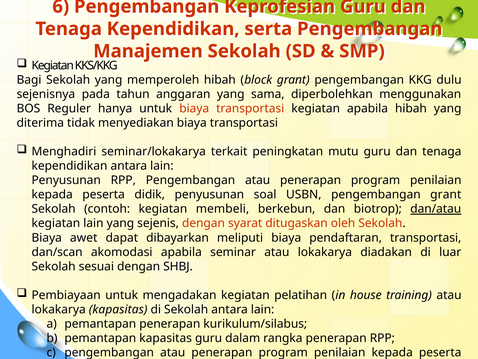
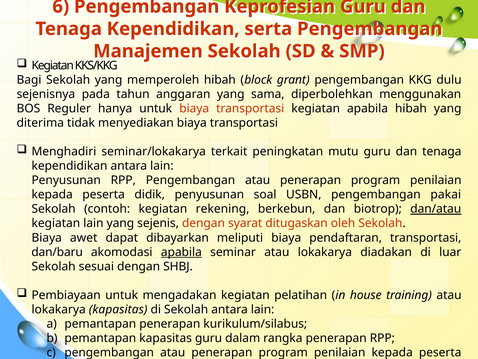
pengembangan grant: grant -> pakai (446, 194)
membeli: membeli -> rekening (223, 209)
dan/scan: dan/scan -> dan/baru (57, 252)
apabila underline: none -> present (181, 252)
